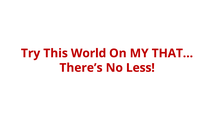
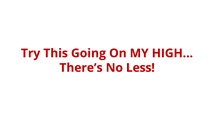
World: World -> Going (88, 53)
THAT…: THAT… -> HIGH… (172, 53)
